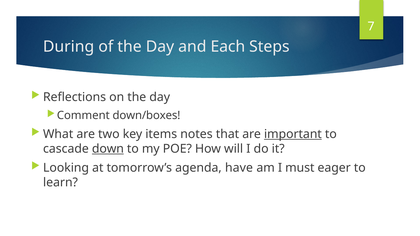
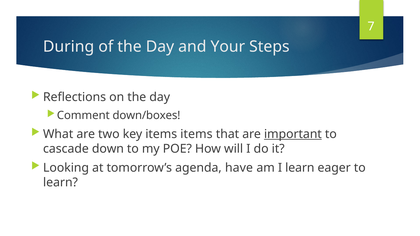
Each: Each -> Your (228, 47)
items notes: notes -> items (196, 134)
down underline: present -> none (108, 149)
I must: must -> learn (300, 168)
